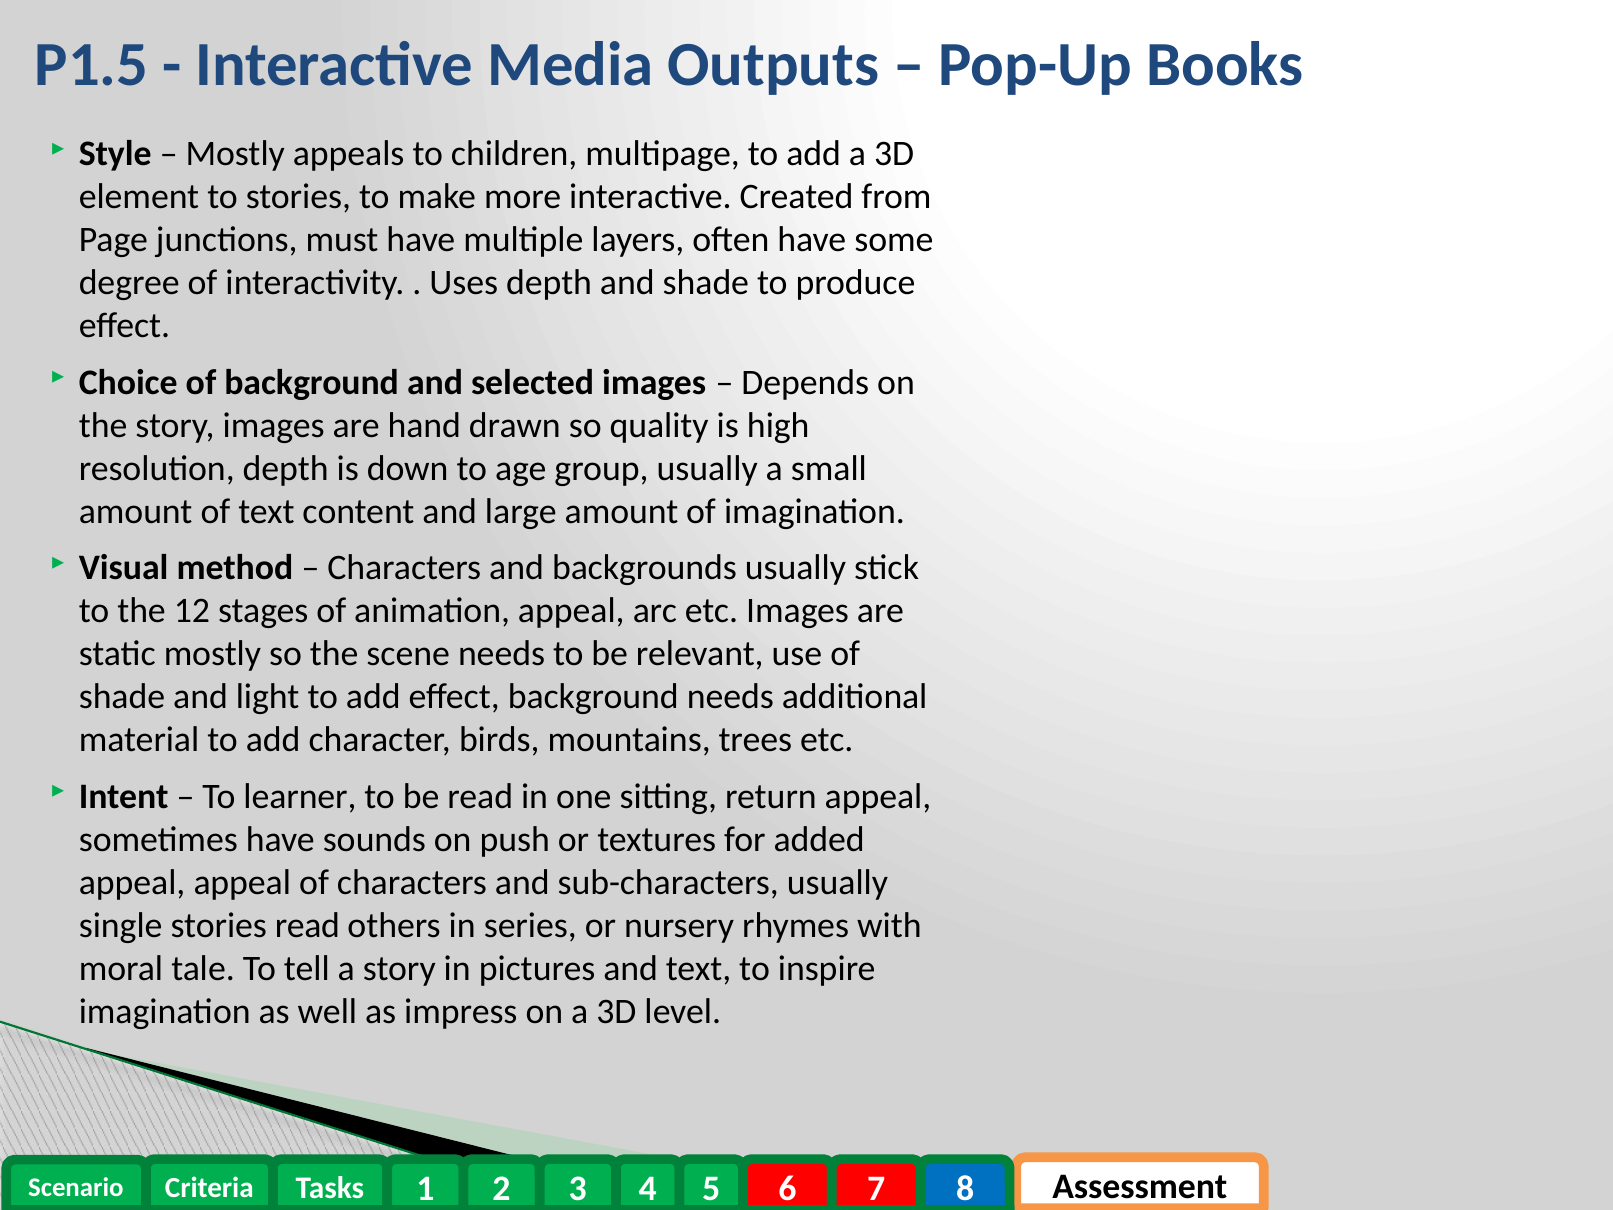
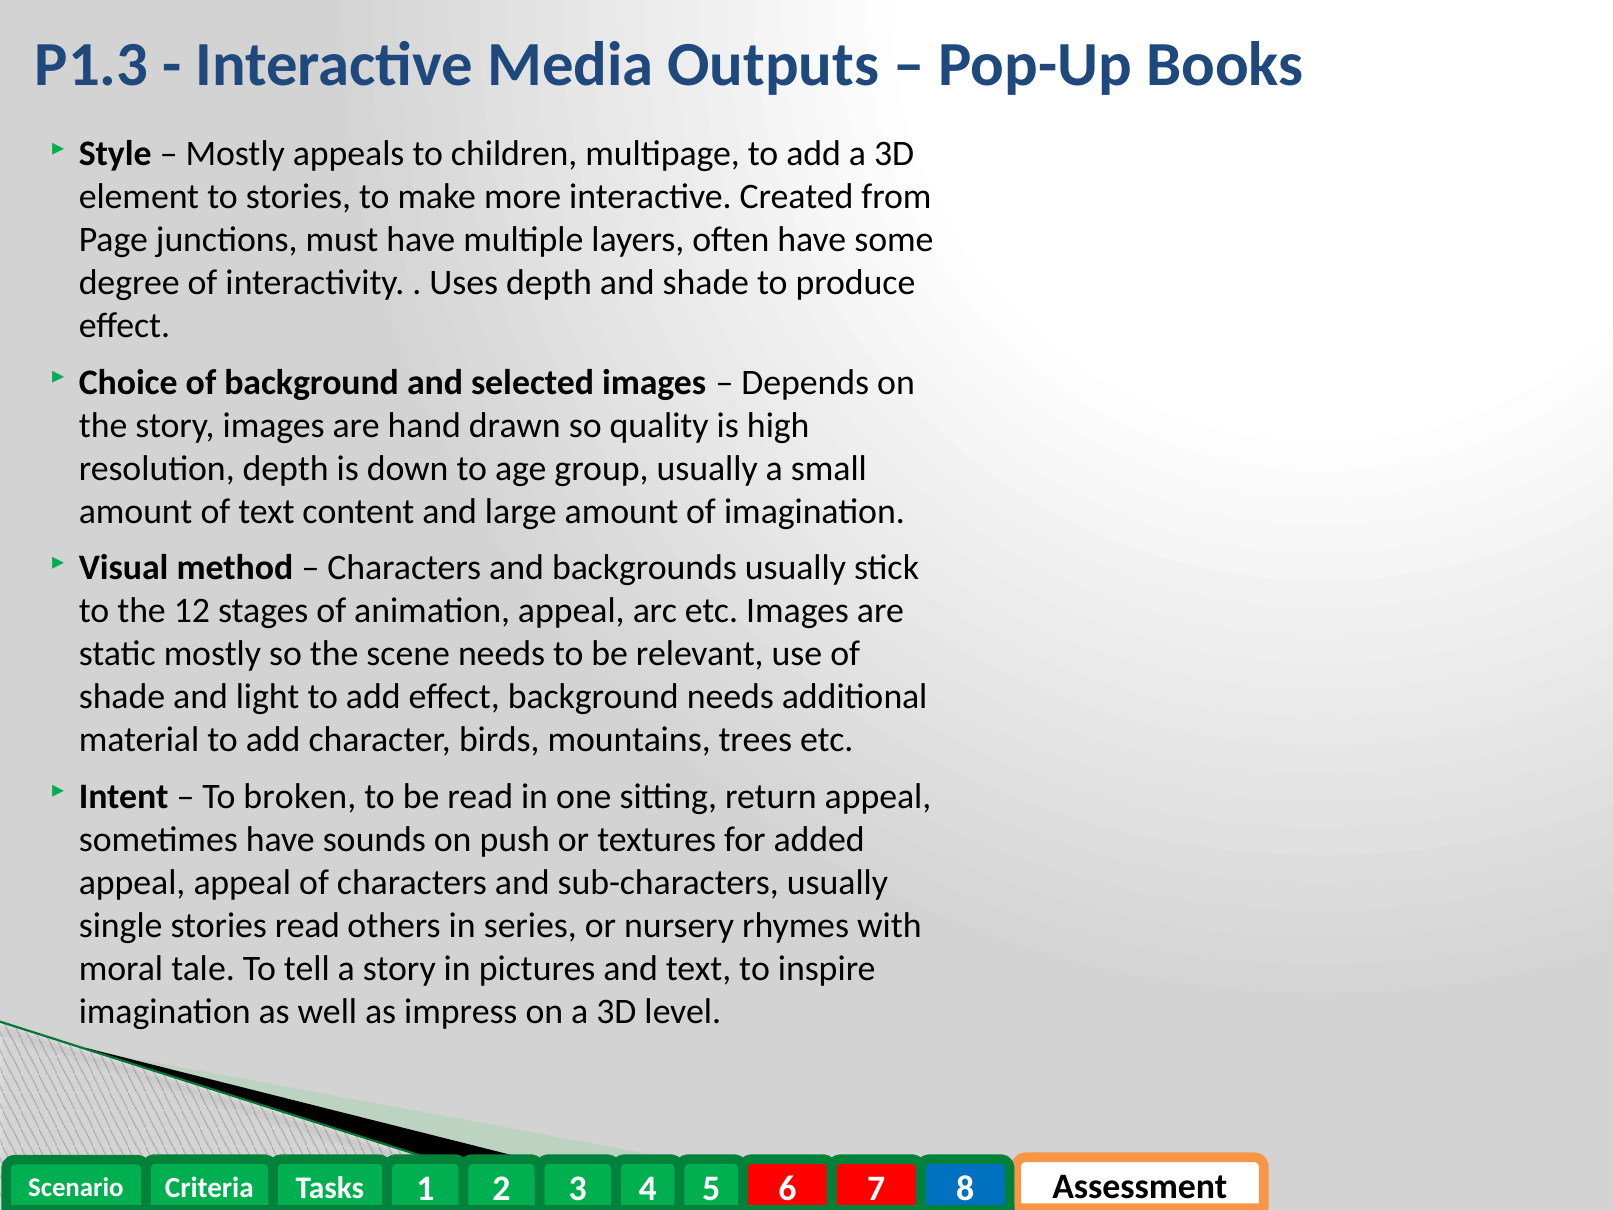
P1.5: P1.5 -> P1.3 (92, 65)
learner: learner -> broken (300, 796)
